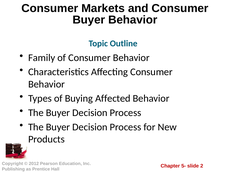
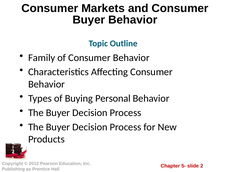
Affected: Affected -> Personal (113, 99)
